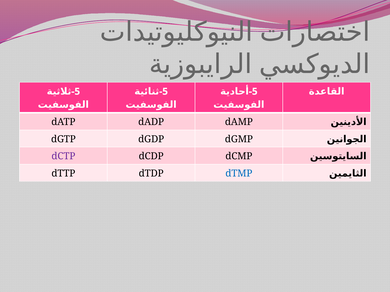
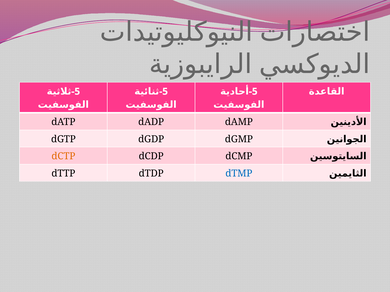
dCTP colour: purple -> orange (63, 156)
